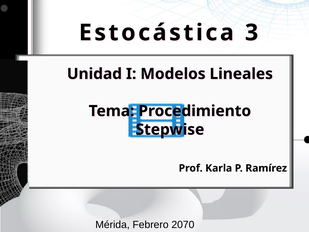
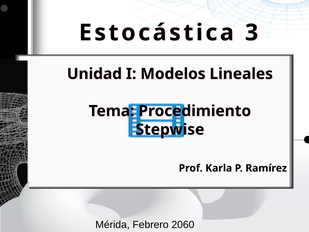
2070: 2070 -> 2060 (183, 225)
